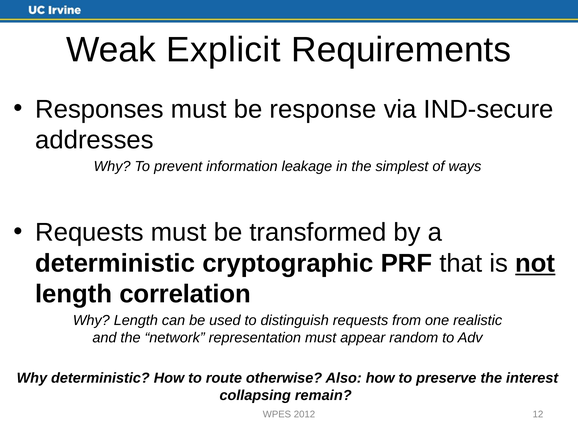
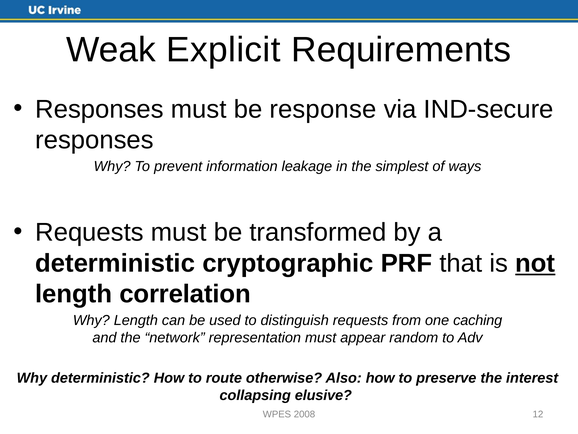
addresses: addresses -> responses (94, 140)
realistic: realistic -> caching (478, 320)
remain: remain -> elusive (323, 395)
2012: 2012 -> 2008 (304, 414)
